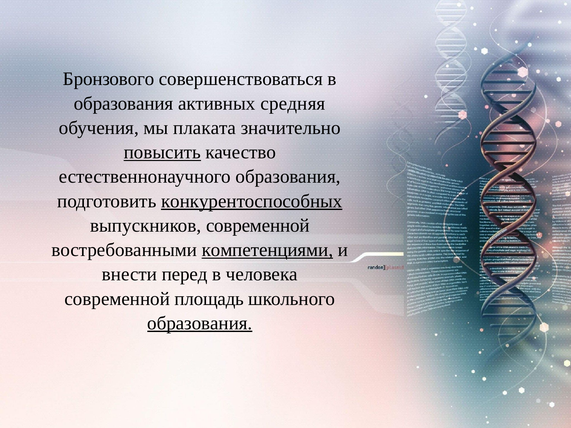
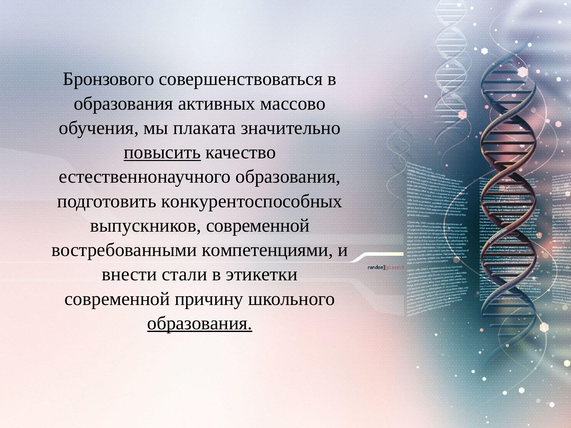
средняя: средняя -> массово (293, 103)
конкурентоспособных underline: present -> none (252, 201)
компетенциями underline: present -> none (267, 250)
перед: перед -> стали (185, 275)
человека: человека -> этикетки (262, 275)
площадь: площадь -> причину (209, 299)
